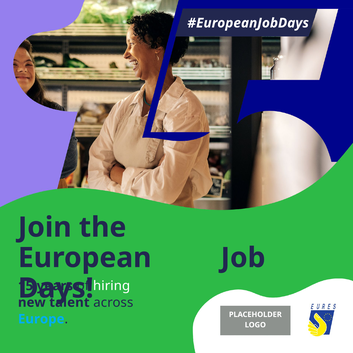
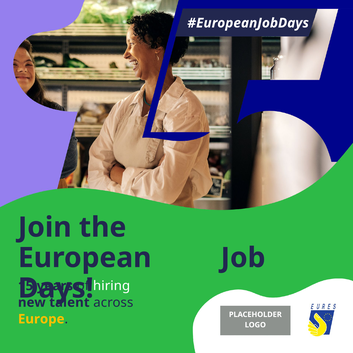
Europe colour: light blue -> yellow (41, 319)
